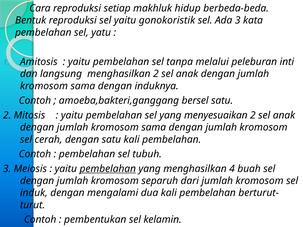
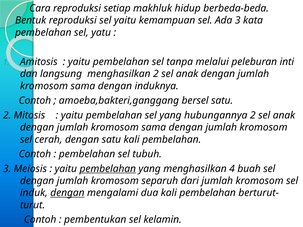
gonokoristik: gonokoristik -> kemampuan (167, 20)
menyesuaikan: menyesuaikan -> hubungannya (216, 115)
dengan underline: none -> present (67, 193)
